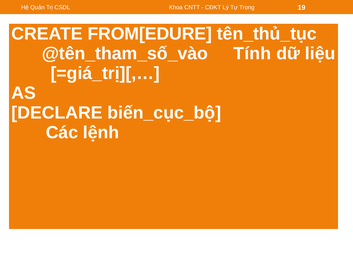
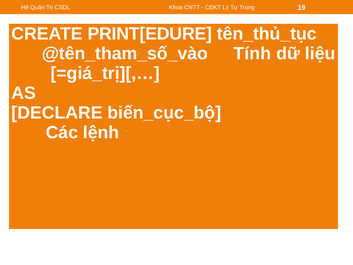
FROM[EDURE: FROM[EDURE -> PRINT[EDURE (150, 34)
